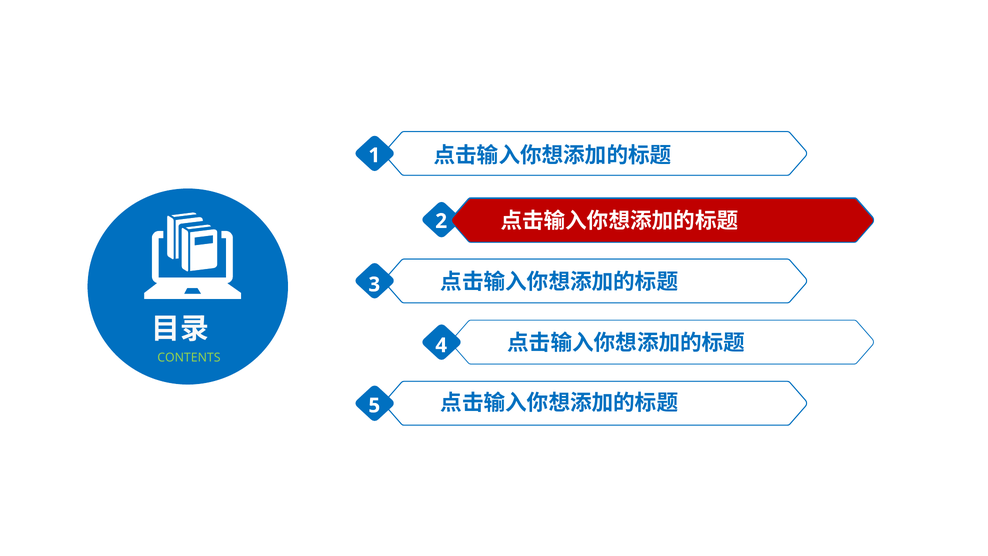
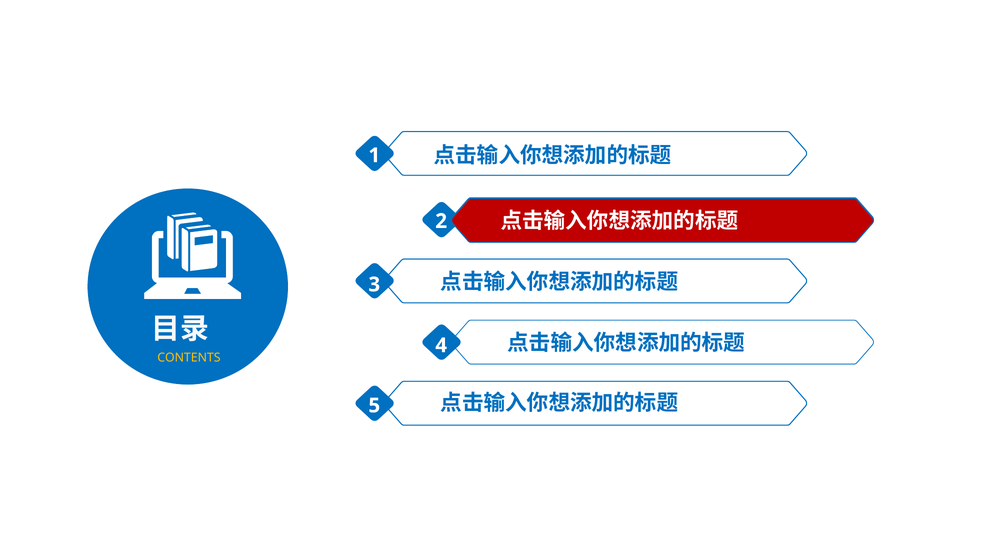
CONTENTS colour: light green -> yellow (189, 358)
